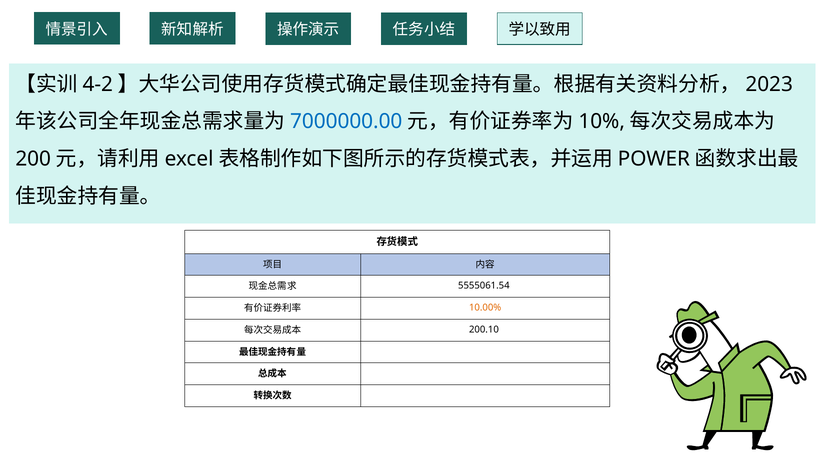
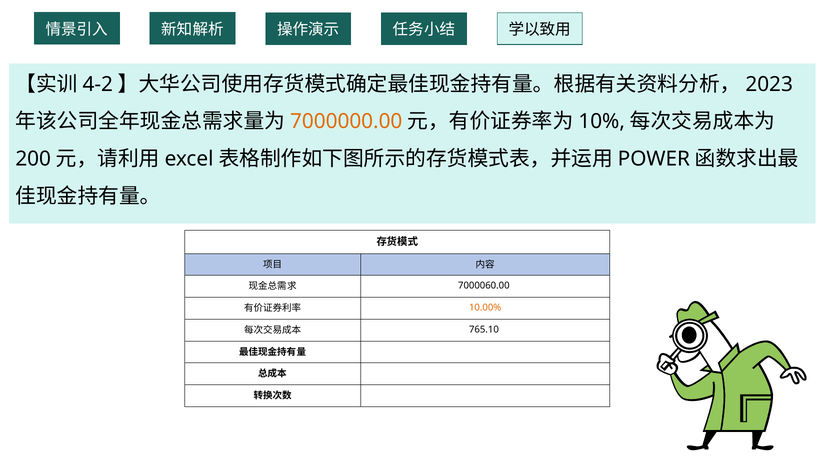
7000000.00 colour: blue -> orange (346, 122)
5555061.54: 5555061.54 -> 7000060.00 (484, 286)
200.10: 200.10 -> 765.10 (484, 329)
